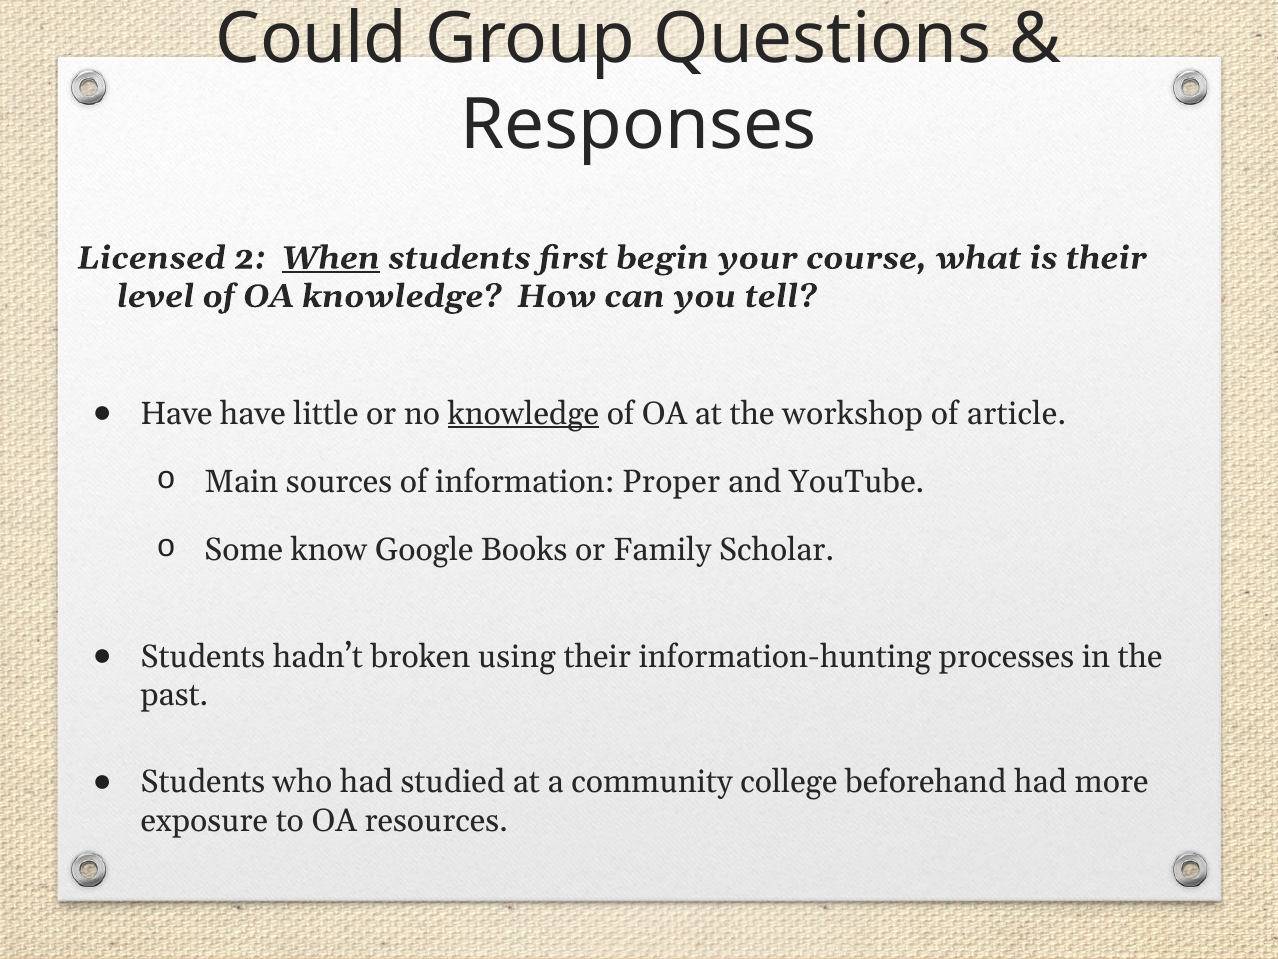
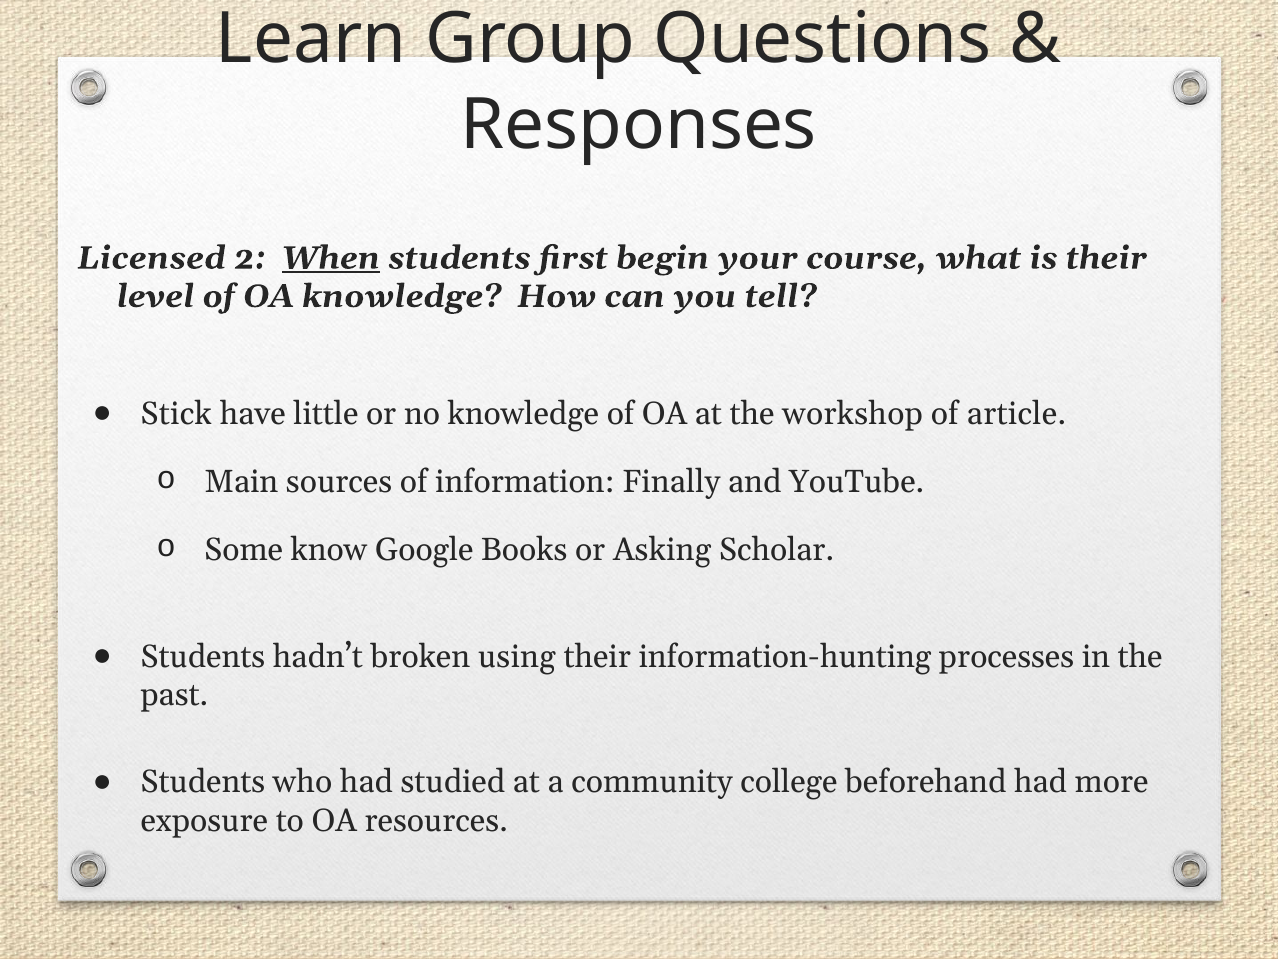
Could: Could -> Learn (311, 39)
Have: Have -> Stick (176, 413)
knowledge underline: present -> none (523, 413)
Proper: Proper -> Finally (671, 482)
Family: Family -> Asking (662, 550)
